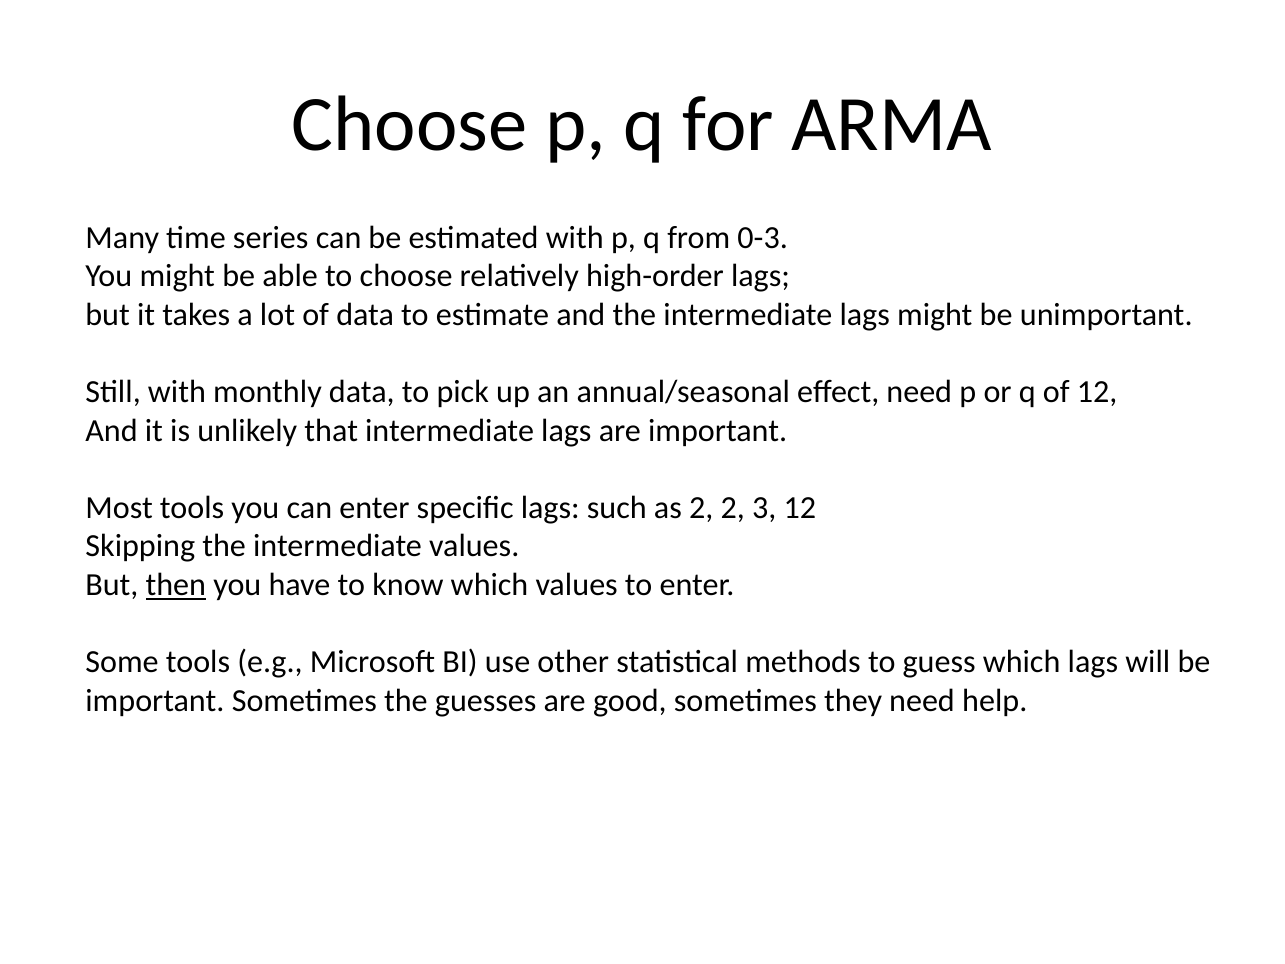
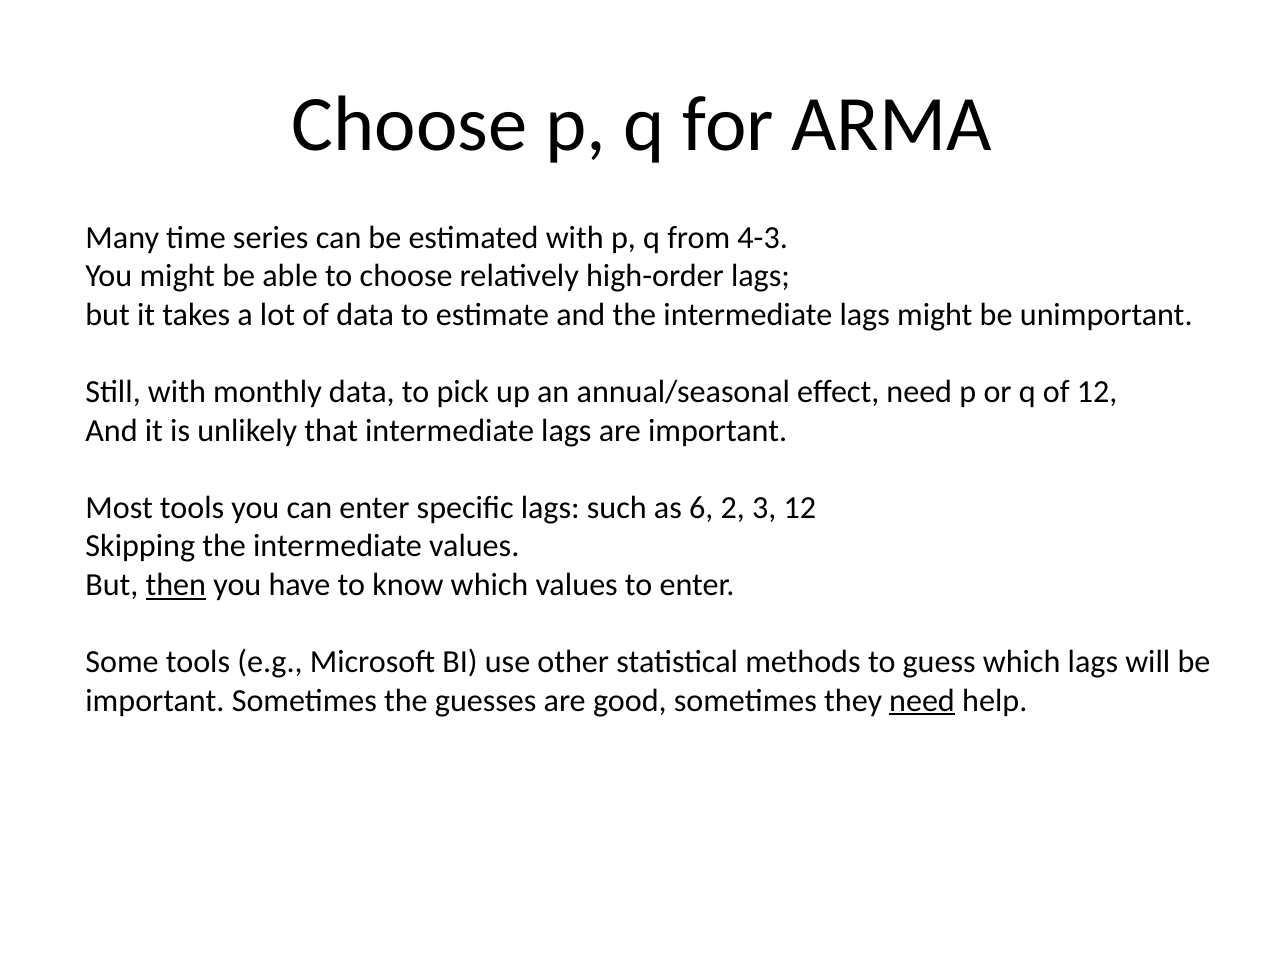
0-3: 0-3 -> 4-3 (763, 238)
as 2: 2 -> 6 (701, 508)
need underline: none -> present (922, 700)
